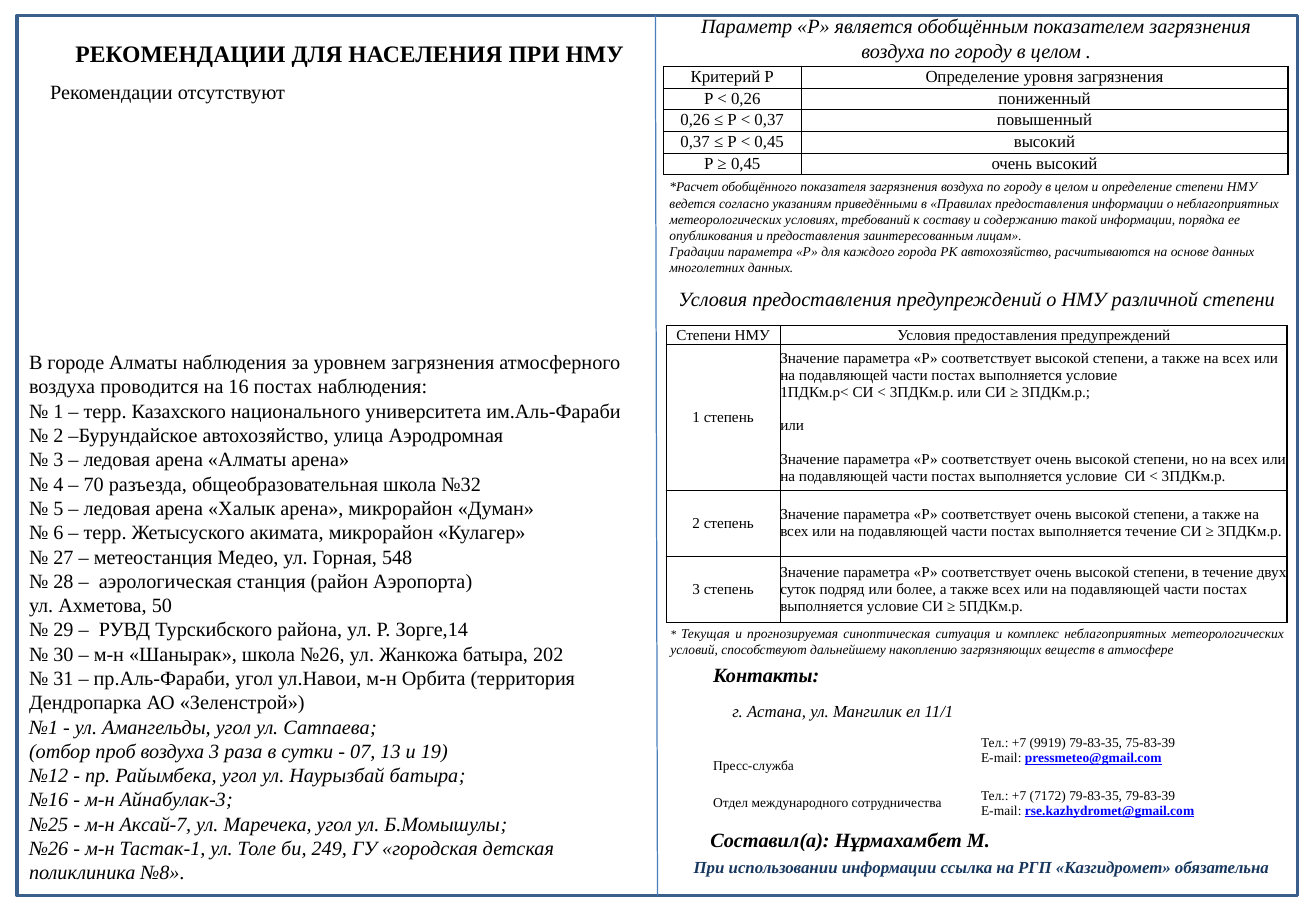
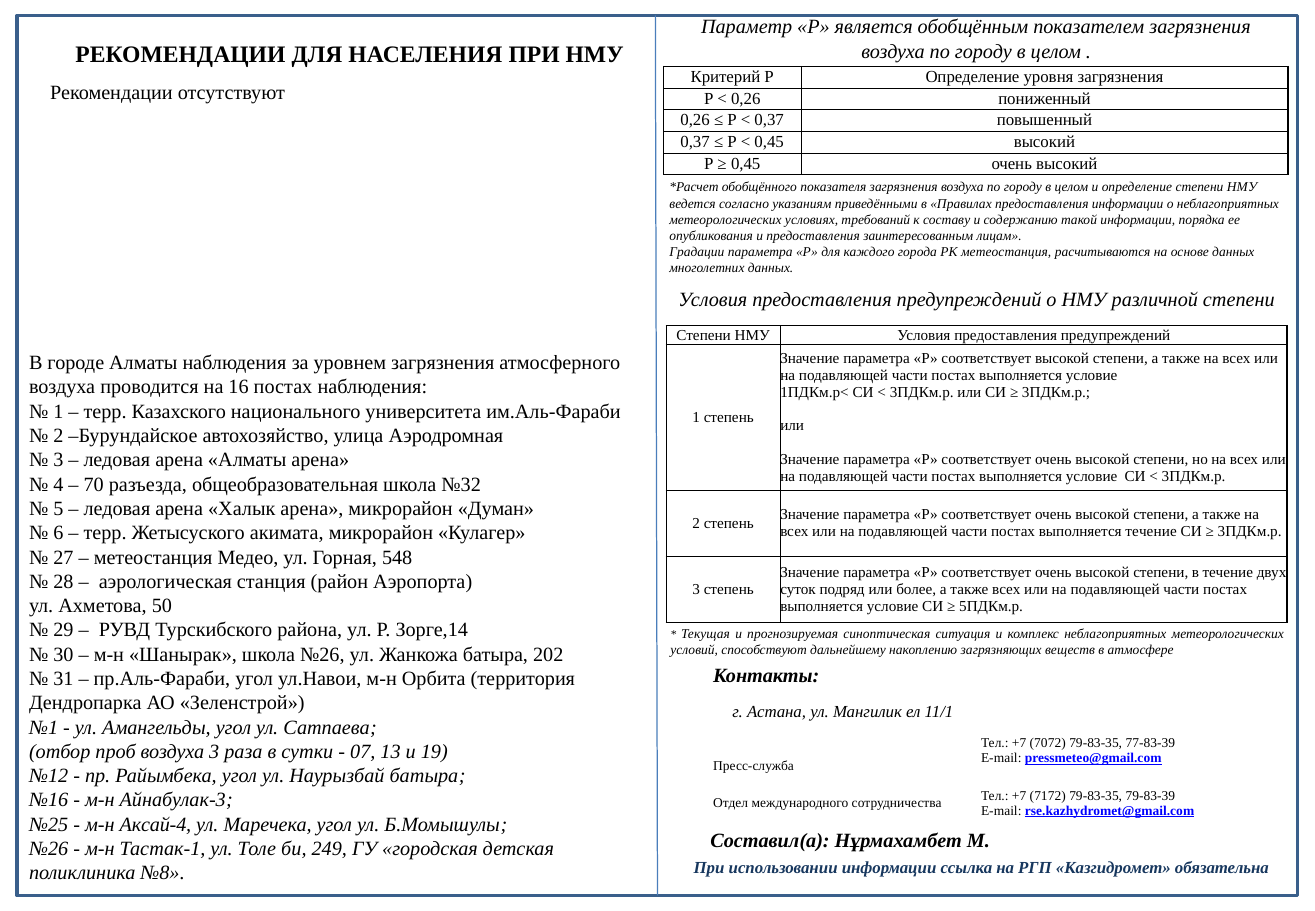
РК автохозяйство: автохозяйство -> метеостанция (1006, 252)
9919: 9919 -> 7072 (1048, 743)
75-83-39: 75-83-39 -> 77-83-39 (1150, 743)
Аксай-7: Аксай-7 -> Аксай-4 (155, 824)
